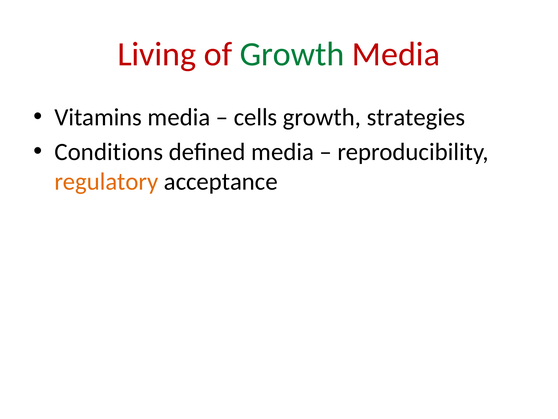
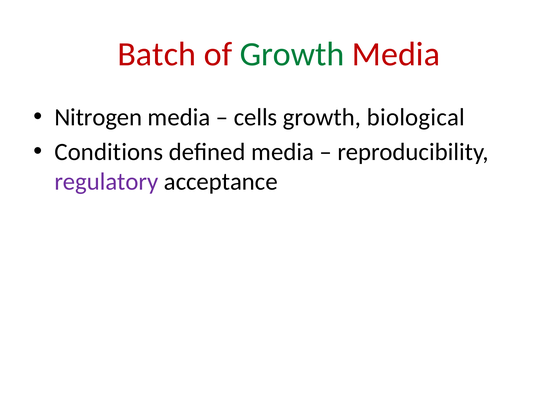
Living: Living -> Batch (157, 54)
Vitamins: Vitamins -> Nitrogen (98, 117)
strategies: strategies -> biological (416, 117)
regulatory colour: orange -> purple (106, 182)
